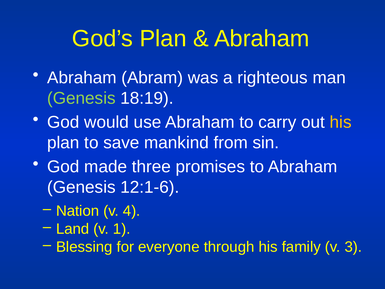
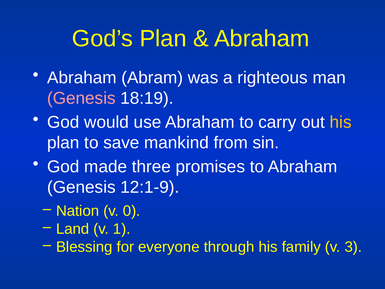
Genesis colour: light green -> pink (81, 98)
12:1-6: 12:1-6 -> 12:1-9 (150, 187)
4: 4 -> 0 (132, 211)
